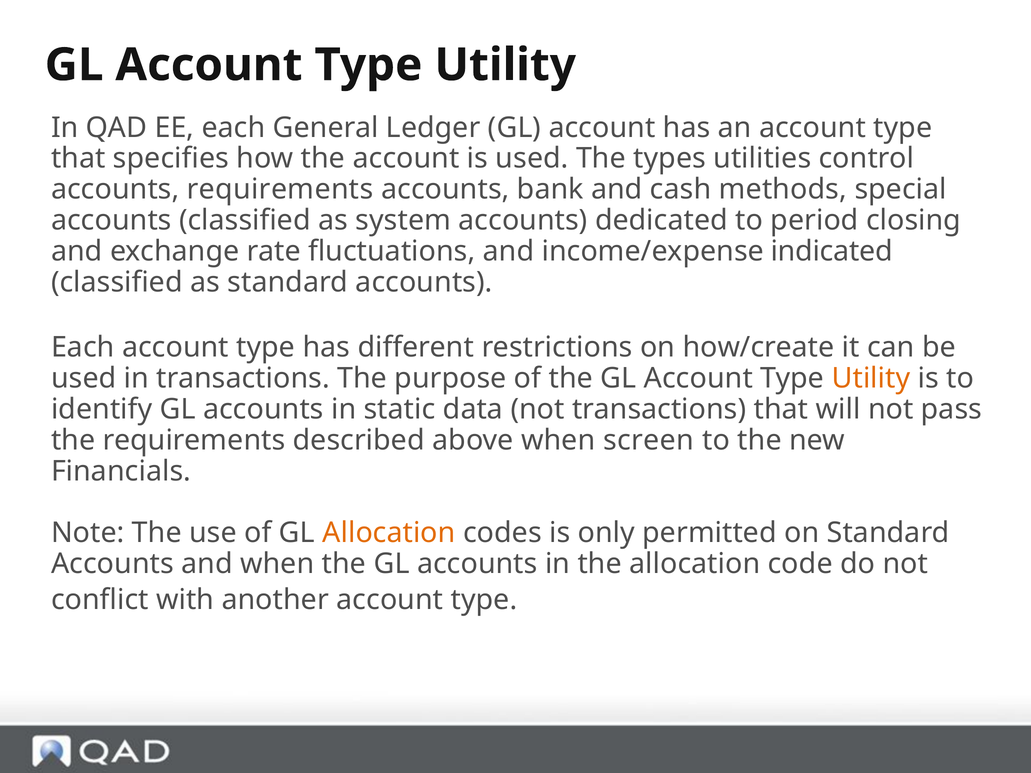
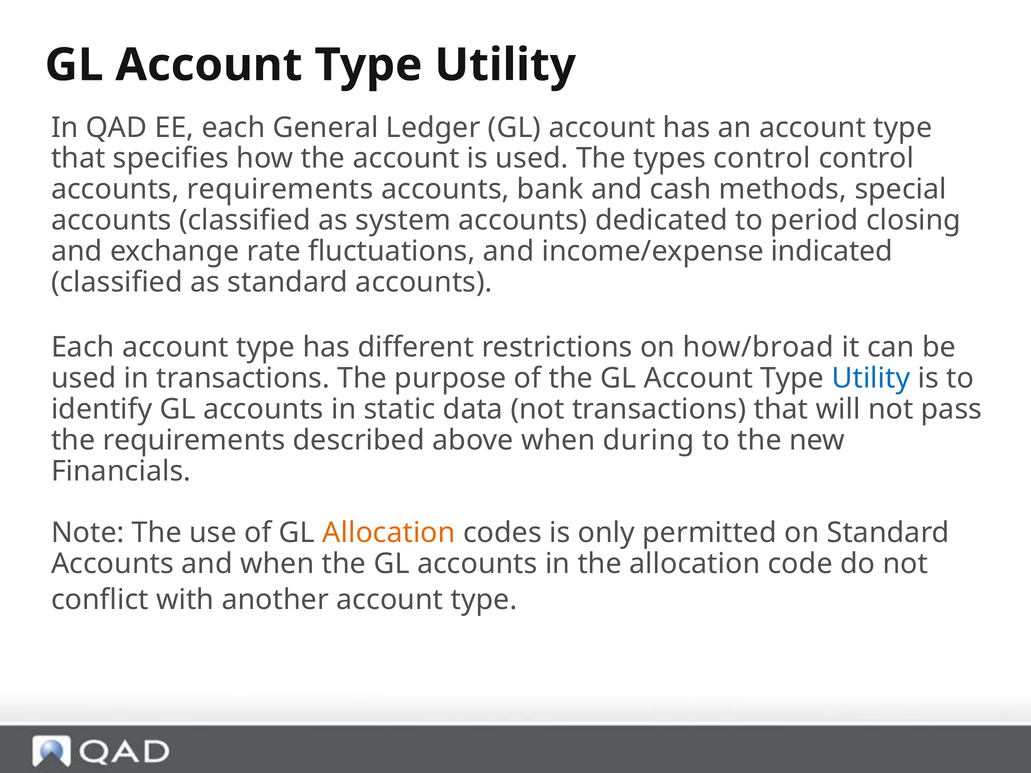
types utilities: utilities -> control (762, 159)
how/create: how/create -> how/broad (758, 348)
Utility colour: orange -> blue (871, 379)
screen: screen -> during (649, 440)
